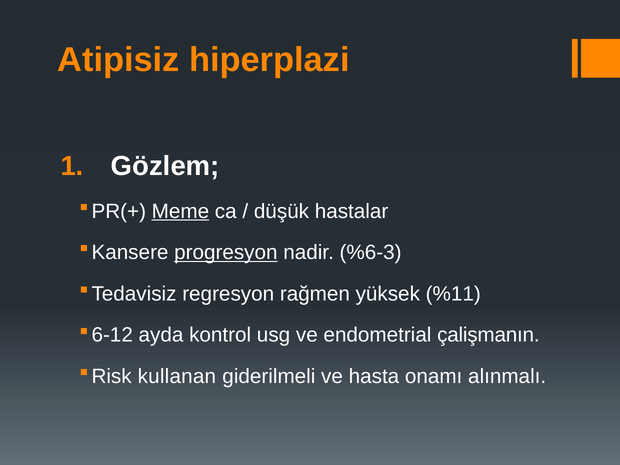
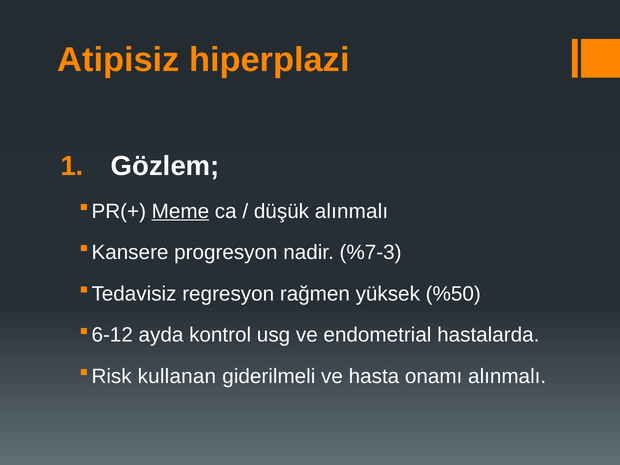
düşük hastalar: hastalar -> alınmalı (351, 211)
progresyon underline: present -> none (226, 253)
%6-3: %6-3 -> %7-3 (371, 253)
%11: %11 -> %50 (453, 294)
çalişmanın: çalişmanın -> hastalarda (488, 335)
